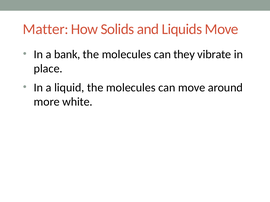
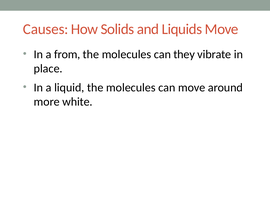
Matter: Matter -> Causes (46, 29)
bank: bank -> from (67, 54)
